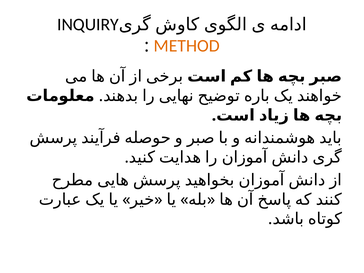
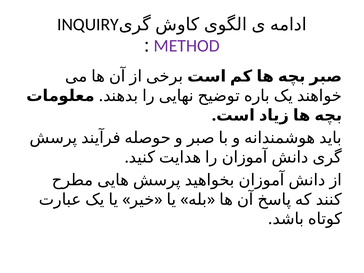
METHOD colour: orange -> purple (187, 46)
